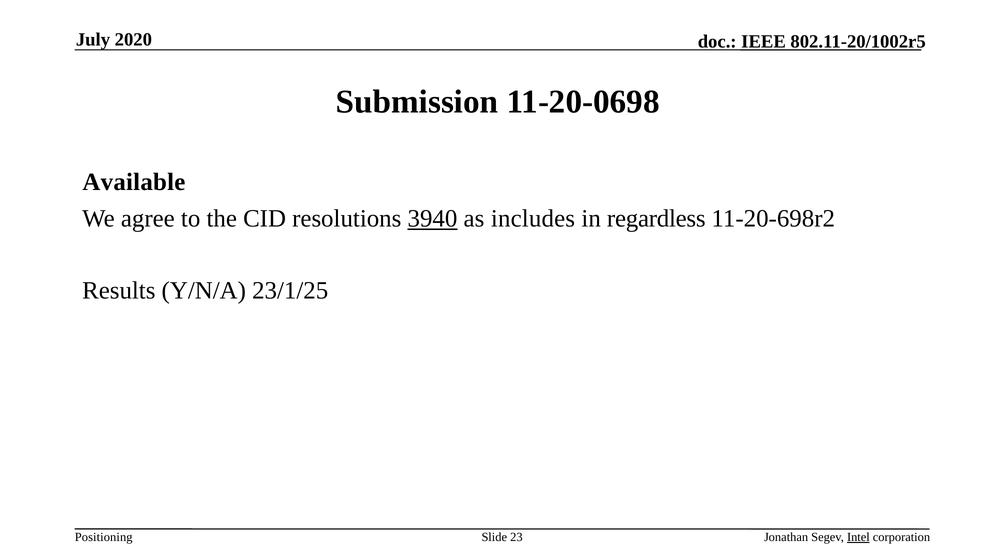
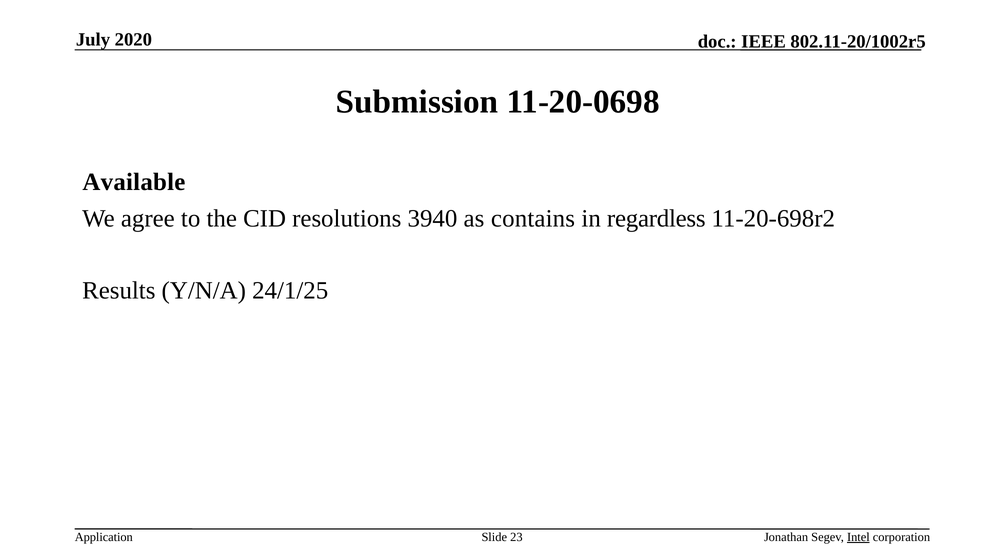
3940 underline: present -> none (432, 218)
includes: includes -> contains (533, 218)
23/1/25: 23/1/25 -> 24/1/25 (290, 291)
Positioning: Positioning -> Application (104, 537)
